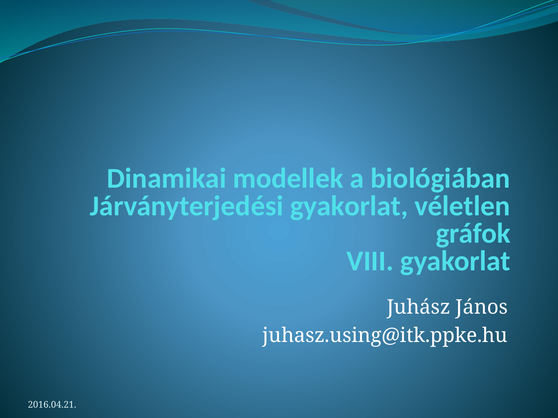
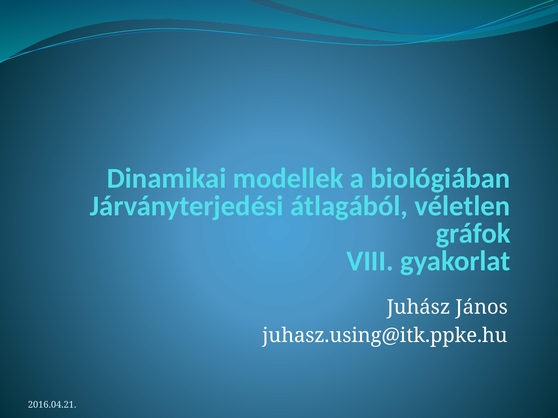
Járványterjedési gyakorlat: gyakorlat -> átlagából (349, 206)
